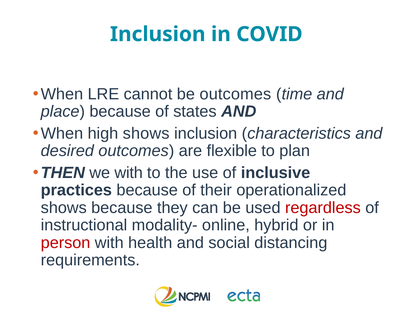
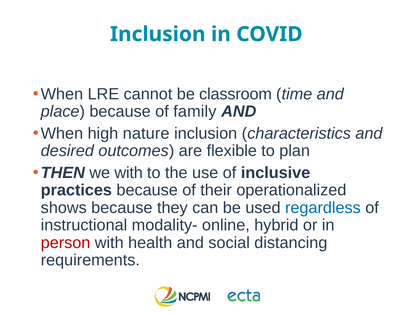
be outcomes: outcomes -> classroom (236, 94)
states: states -> family (195, 112)
high shows: shows -> nature (146, 134)
regardless colour: red -> blue (323, 208)
